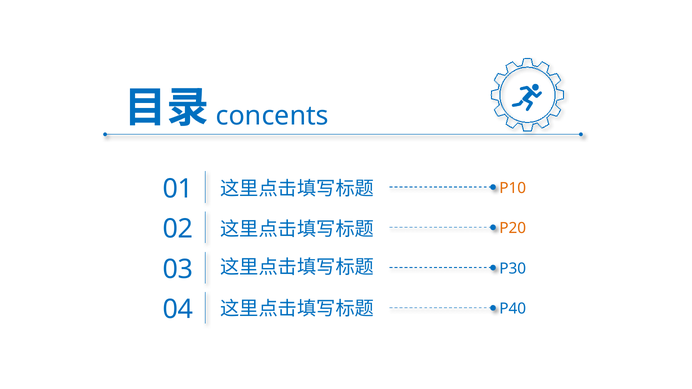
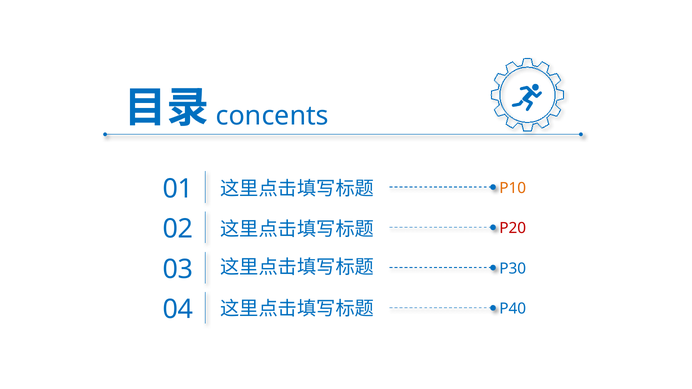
P20 colour: orange -> red (513, 228)
